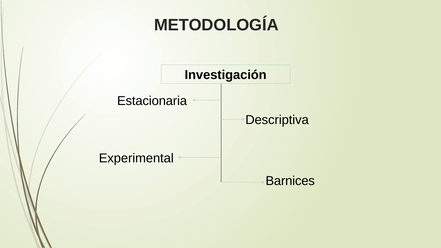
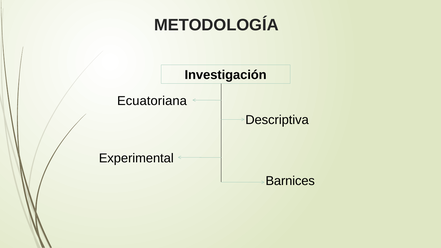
Estacionaria: Estacionaria -> Ecuatoriana (152, 101)
